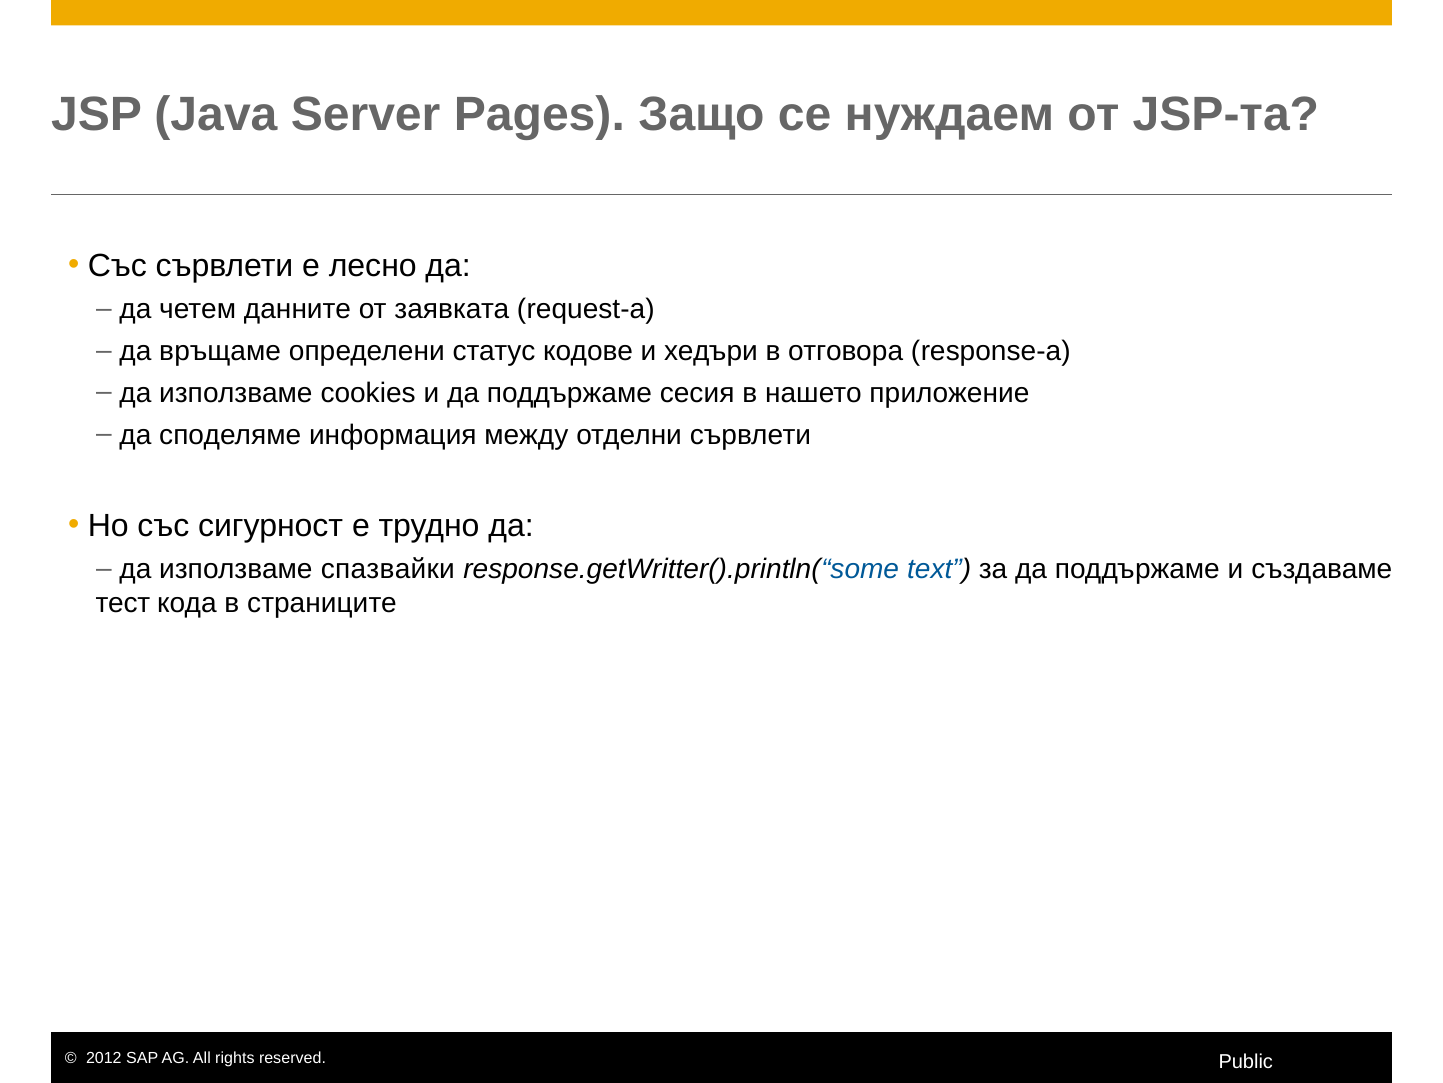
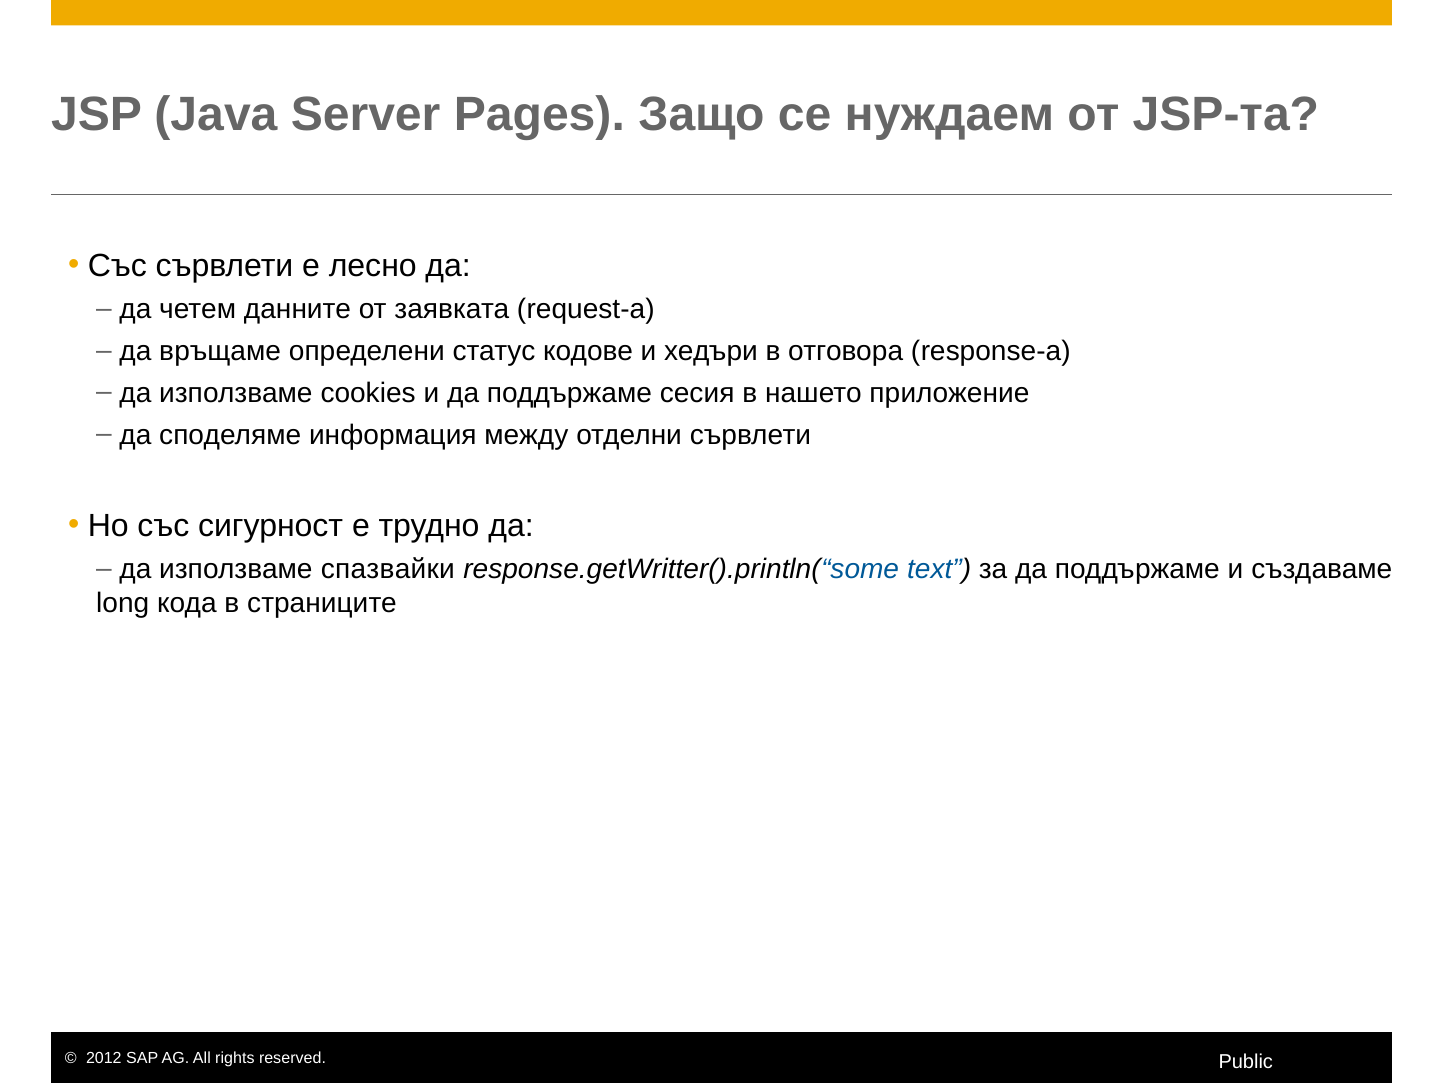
тест: тест -> long (123, 603)
